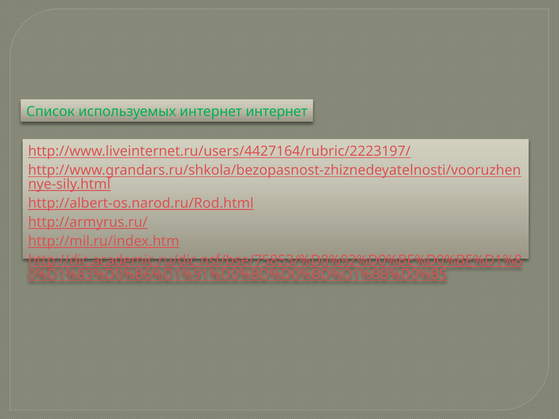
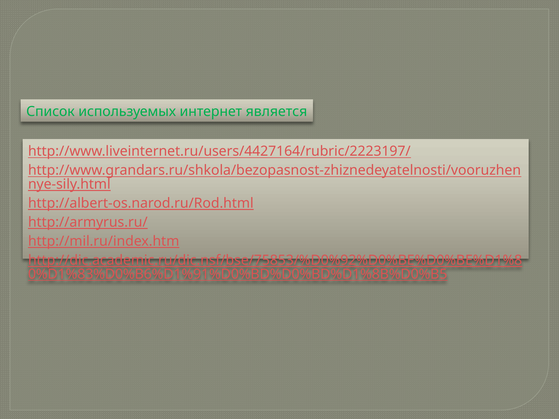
интернет интернет: интернет -> является (276, 112)
